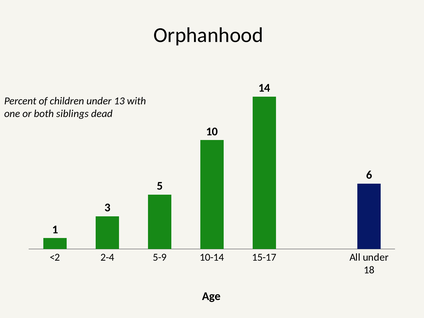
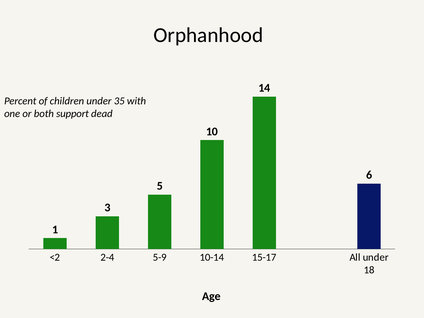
13: 13 -> 35 (119, 101)
siblings: siblings -> support (73, 114)
